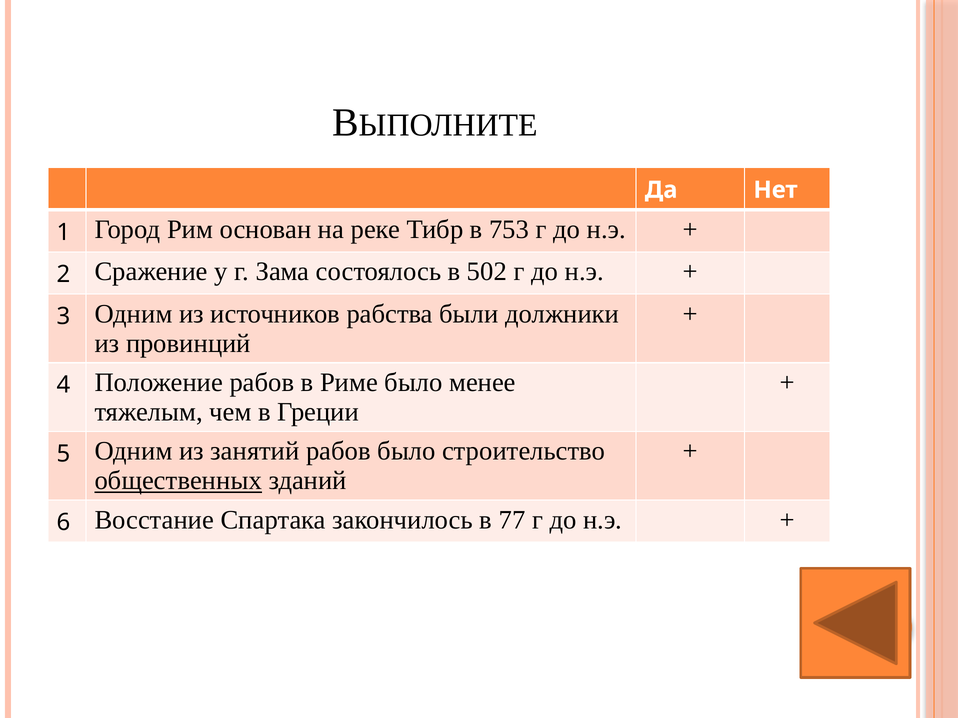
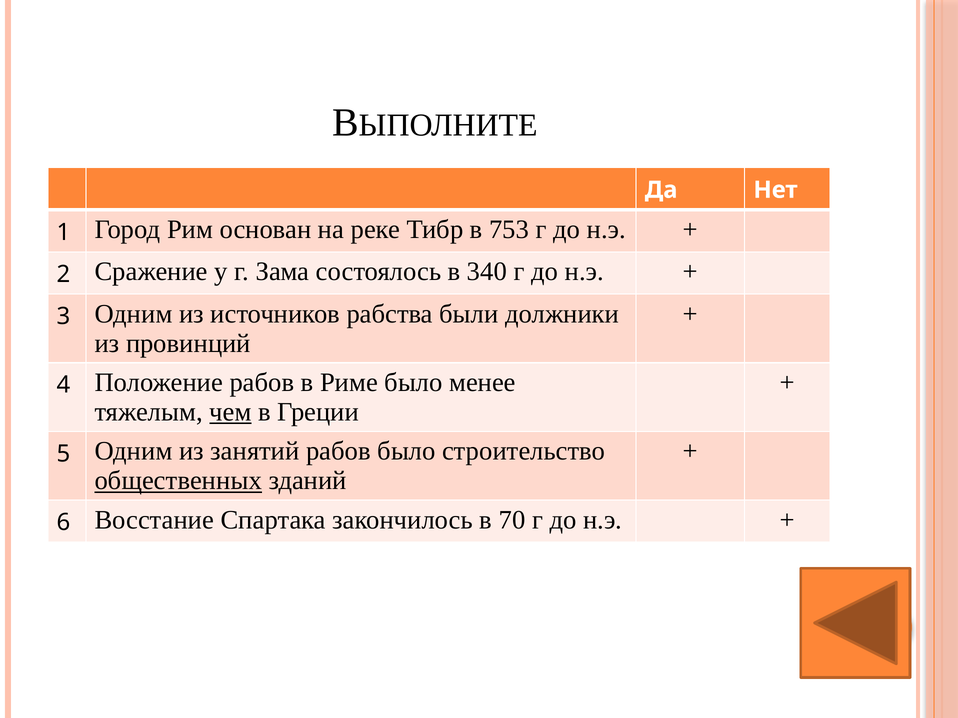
502: 502 -> 340 (487, 272)
чем underline: none -> present (230, 412)
77: 77 -> 70 (512, 520)
